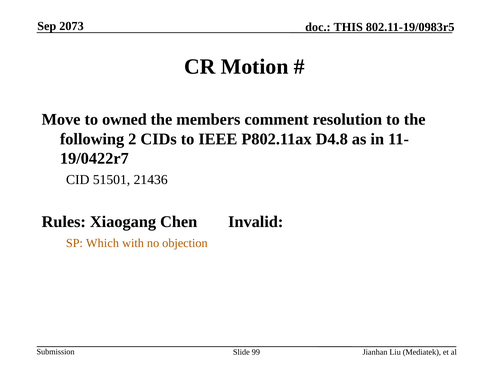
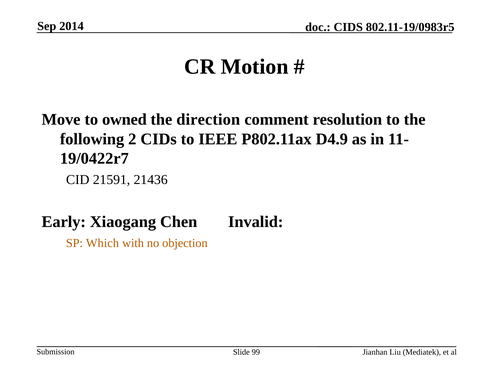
2073: 2073 -> 2014 (71, 26)
THIS: THIS -> CIDS (348, 27)
members: members -> direction (208, 119)
D4.8: D4.8 -> D4.9 (332, 139)
51501: 51501 -> 21591 (112, 180)
Rules: Rules -> Early (64, 221)
